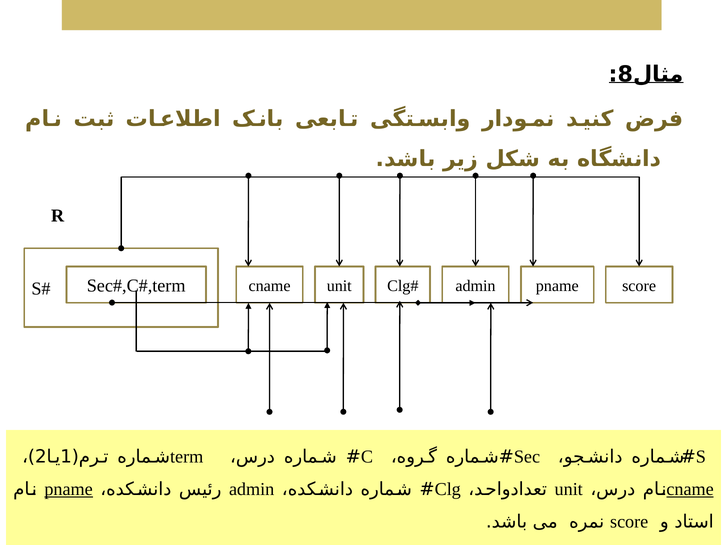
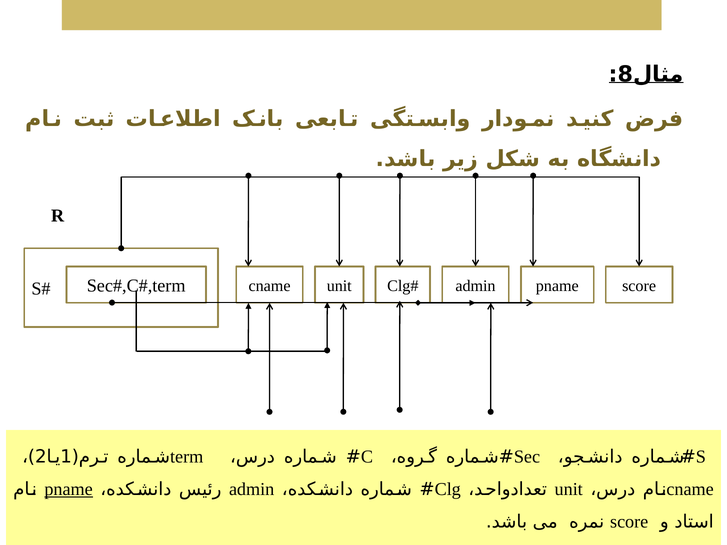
cname underline: present -> none (690, 489)
